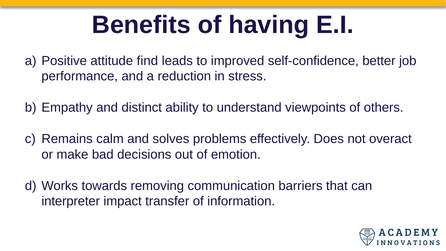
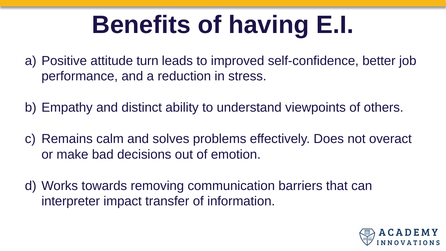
find: find -> turn (148, 61)
